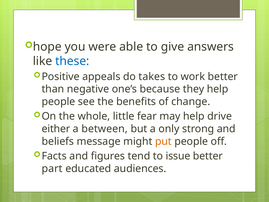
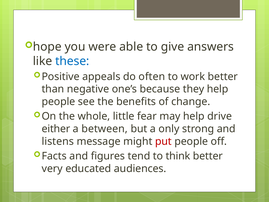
takes: takes -> often (152, 76)
beliefs: beliefs -> listens (58, 141)
put colour: orange -> red (163, 141)
issue: issue -> think (178, 156)
part: part -> very (52, 168)
